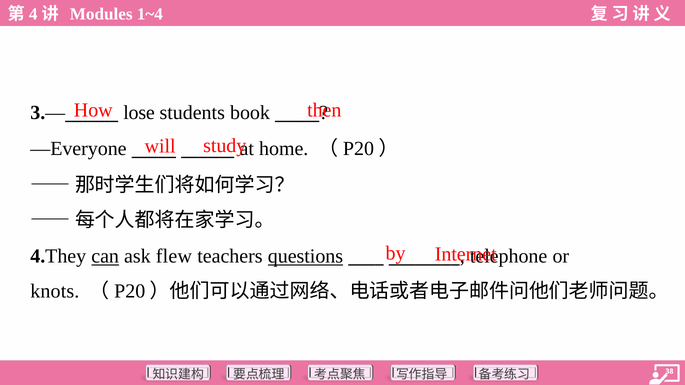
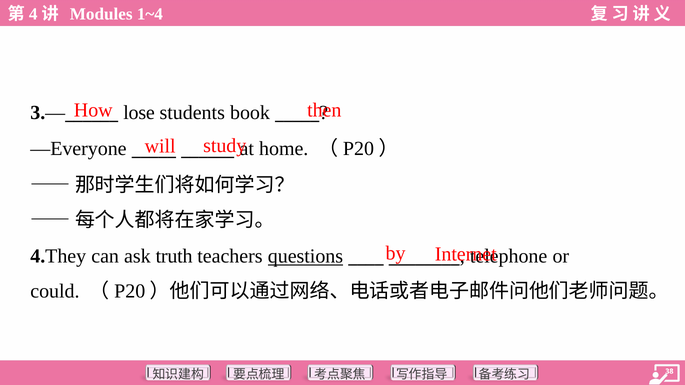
can underline: present -> none (105, 257)
flew: flew -> truth (174, 257)
knots: knots -> could (55, 292)
